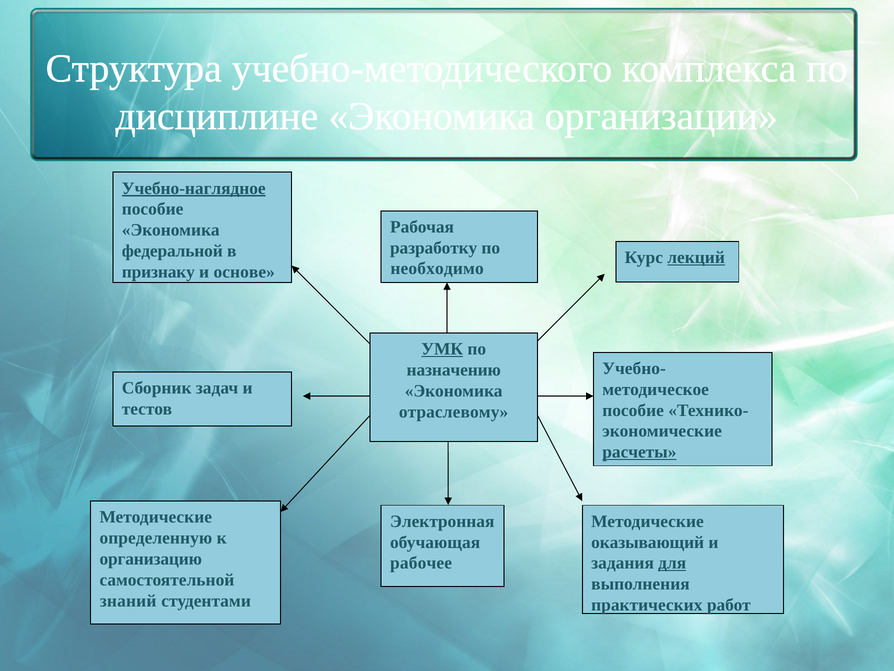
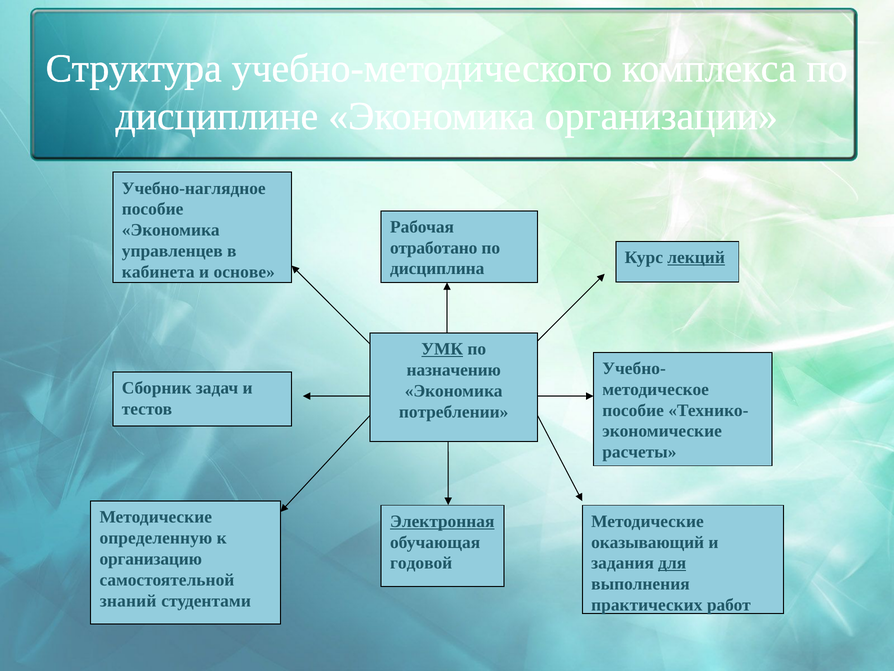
Учебно-наглядное underline: present -> none (194, 188)
разработку: разработку -> отработано (434, 248)
федеральной: федеральной -> управленцев (172, 251)
необходимо: необходимо -> дисциплина (437, 269)
признаку: признаку -> кабинета (158, 272)
отраслевому: отраслевому -> потреблении (454, 412)
расчеты underline: present -> none (639, 452)
Электронная underline: none -> present (442, 521)
рабочее: рабочее -> годовой (421, 563)
